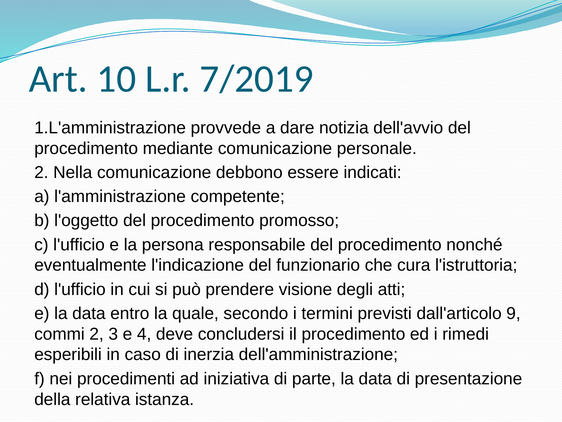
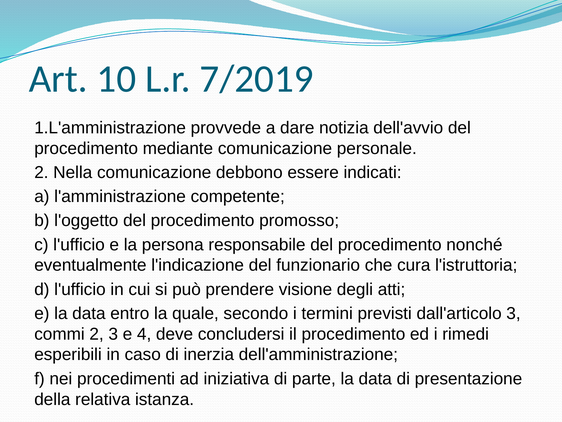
dall'articolo 9: 9 -> 3 (513, 313)
